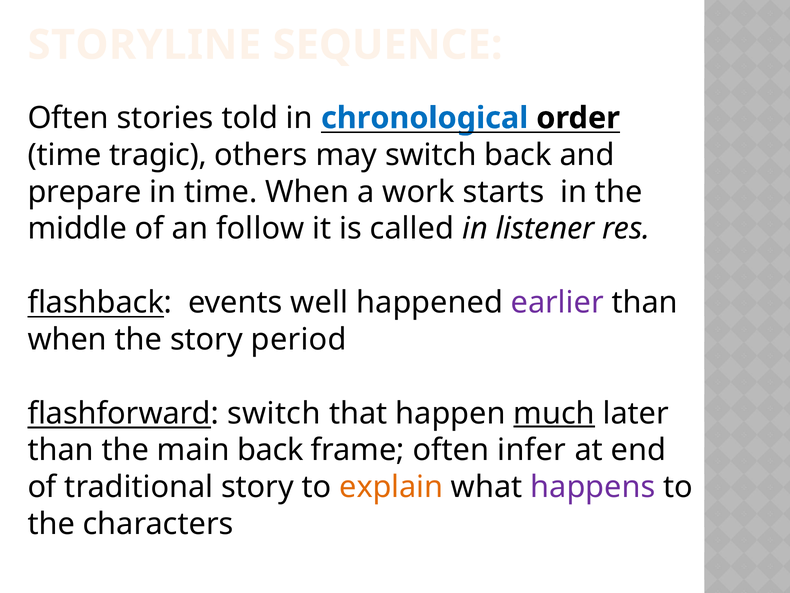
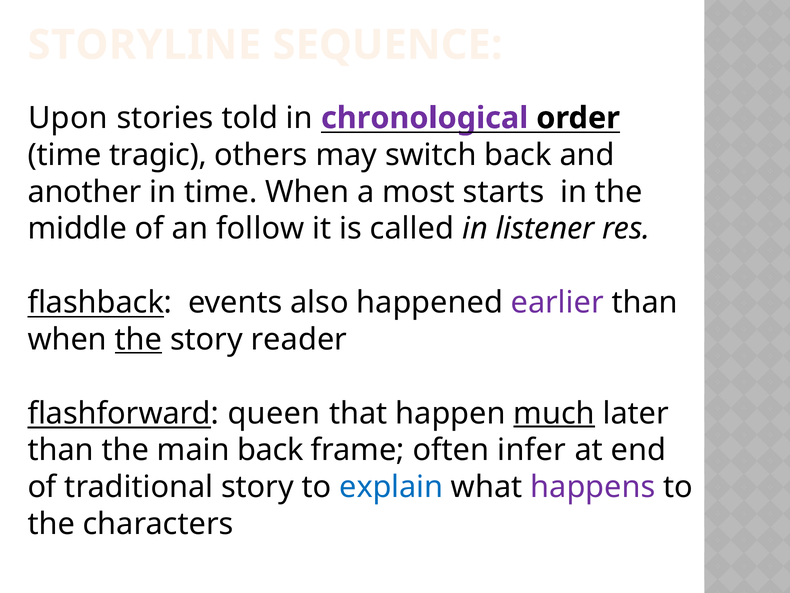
Often: Often -> Upon (68, 118)
chronological colour: blue -> purple (425, 118)
prepare: prepare -> another (85, 192)
work: work -> most (419, 192)
well: well -> also (319, 302)
the underline: none -> present (139, 339)
period: period -> reader (299, 339)
flashforward switch: switch -> queen (274, 413)
explain colour: orange -> blue (391, 487)
